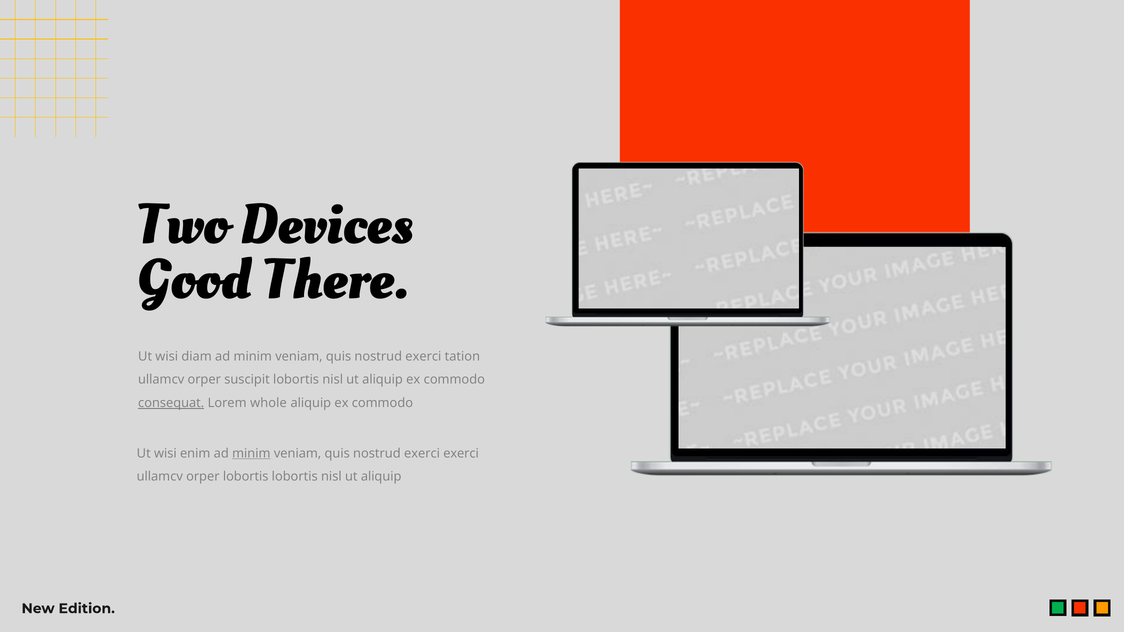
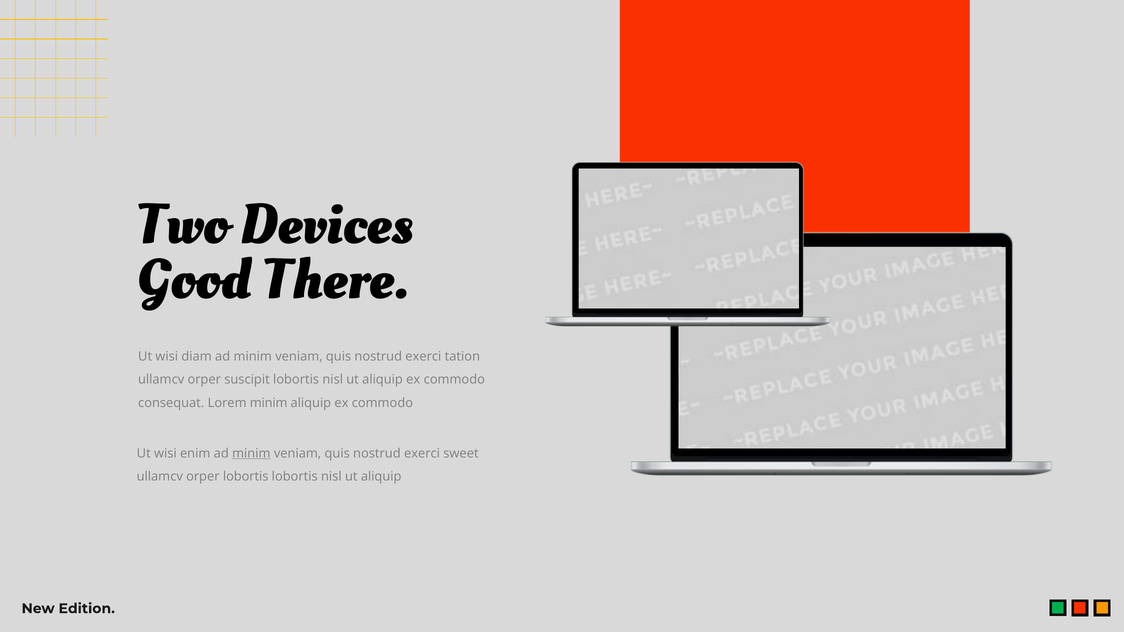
consequat underline: present -> none (171, 403)
Lorem whole: whole -> minim (269, 403)
exerci exerci: exerci -> sweet (461, 453)
